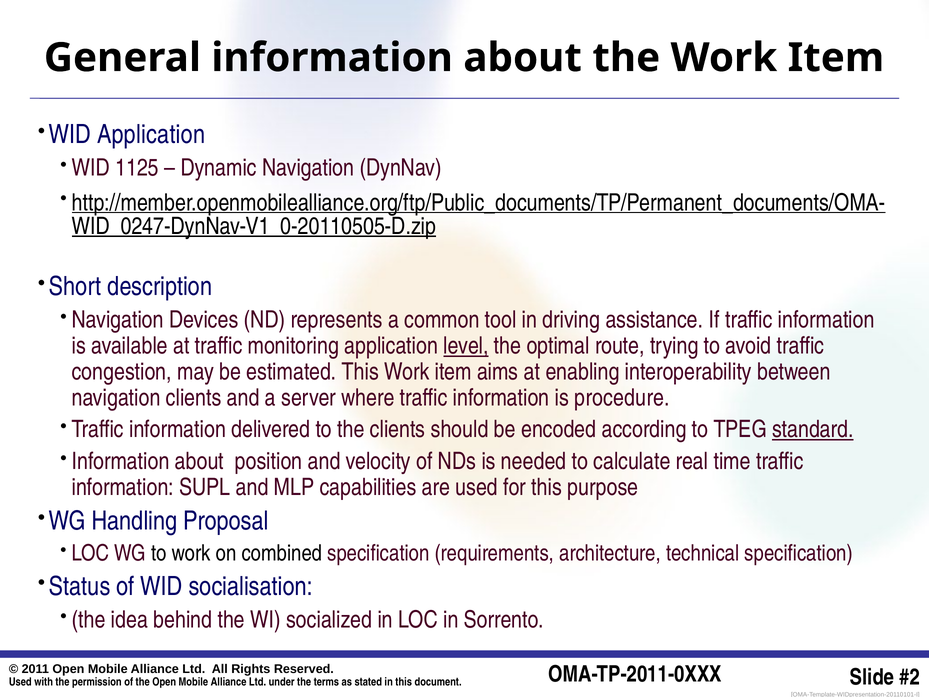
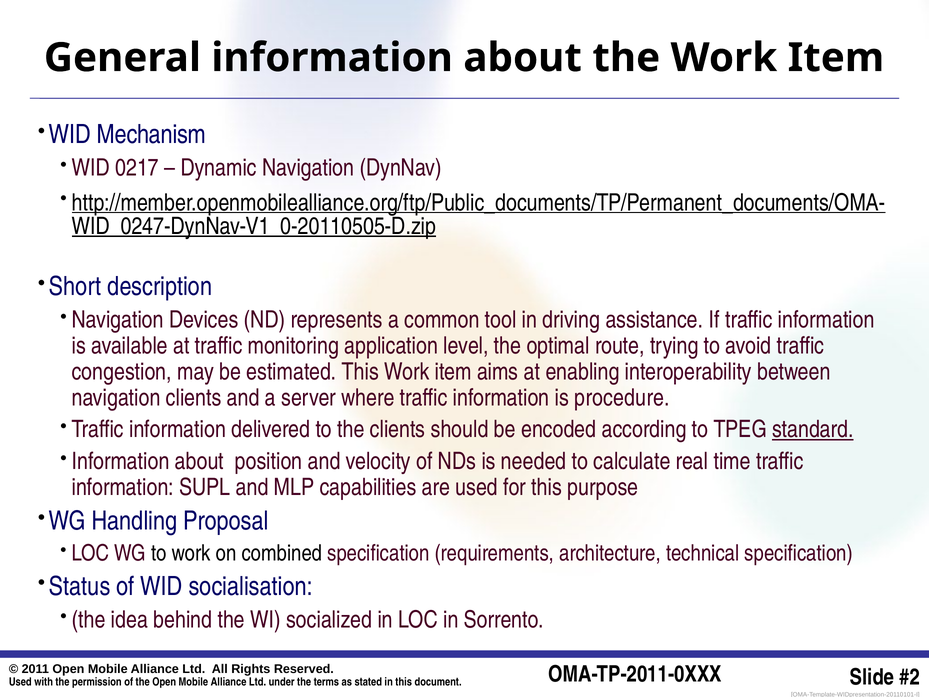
WID Application: Application -> Mechanism (151, 135)
1125: 1125 -> 0217 (137, 168)
level underline: present -> none (466, 346)
